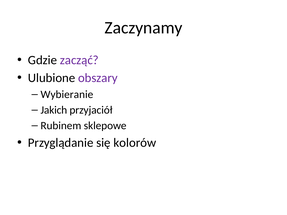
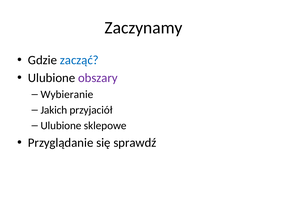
zacząć colour: purple -> blue (79, 60)
Rubinem: Rubinem -> Ulubione (61, 126)
kolorów: kolorów -> sprawdź (135, 143)
